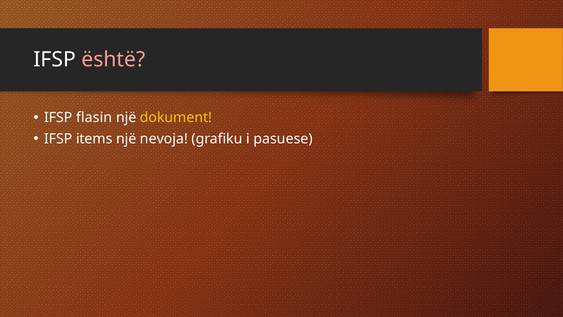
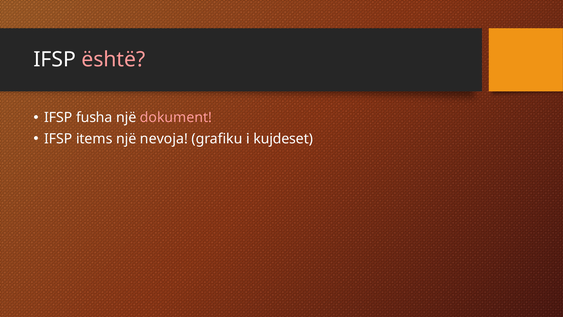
flasin: flasin -> fusha (94, 118)
dokument colour: yellow -> pink (176, 118)
pasuese: pasuese -> kujdeset (283, 139)
